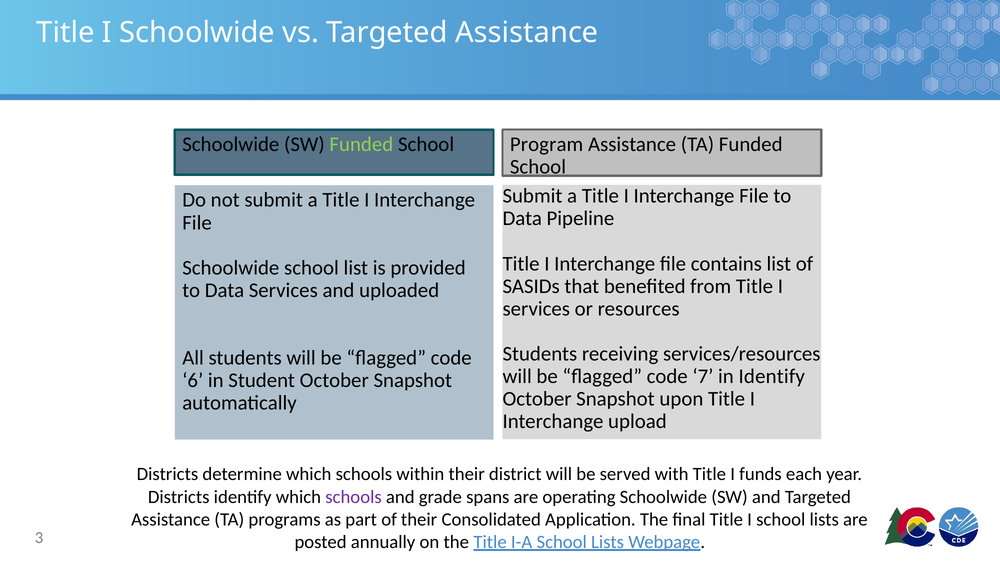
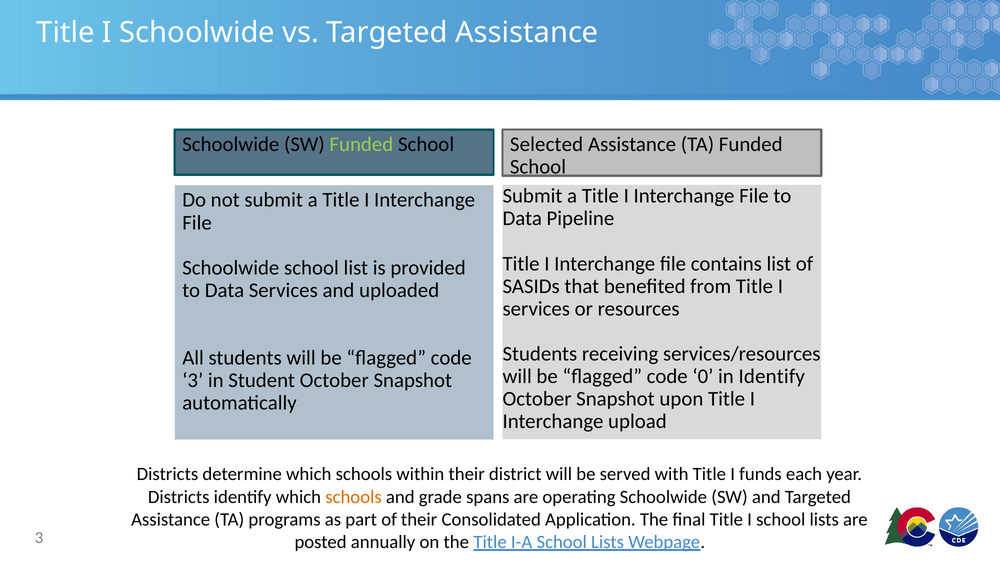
Program: Program -> Selected (547, 144)
7: 7 -> 0 (703, 376)
6: 6 -> 3 (193, 380)
schools colour: purple -> orange (354, 496)
